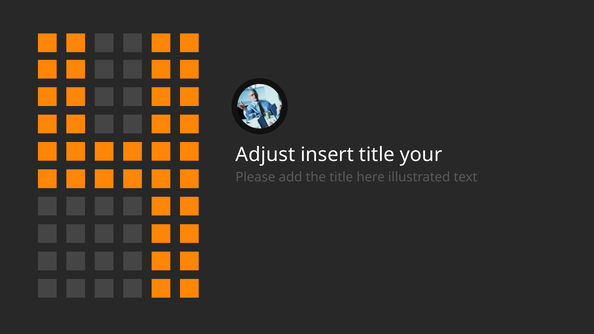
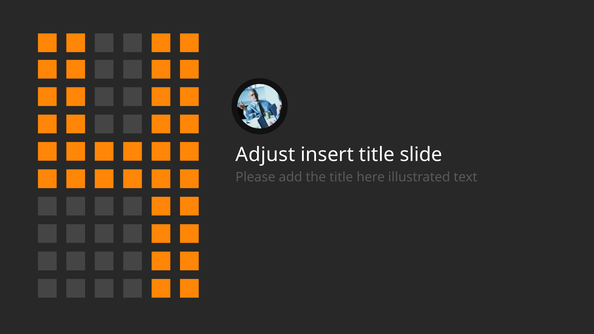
your: your -> slide (421, 155)
